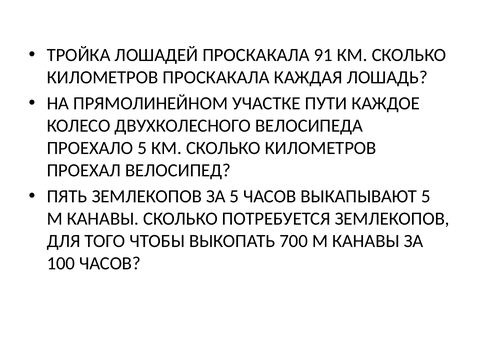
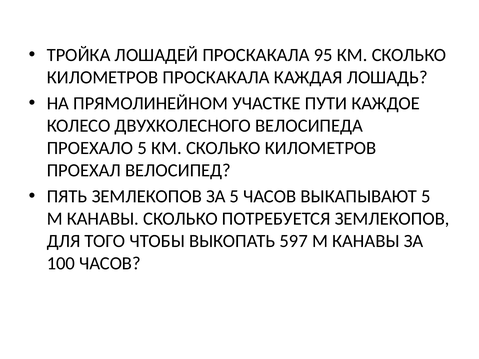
91: 91 -> 95 (323, 55)
700: 700 -> 597 (294, 241)
